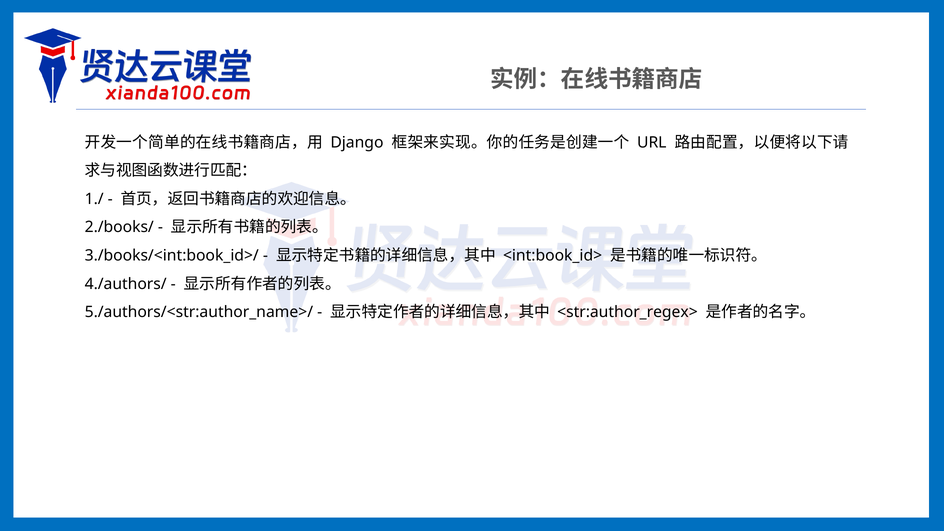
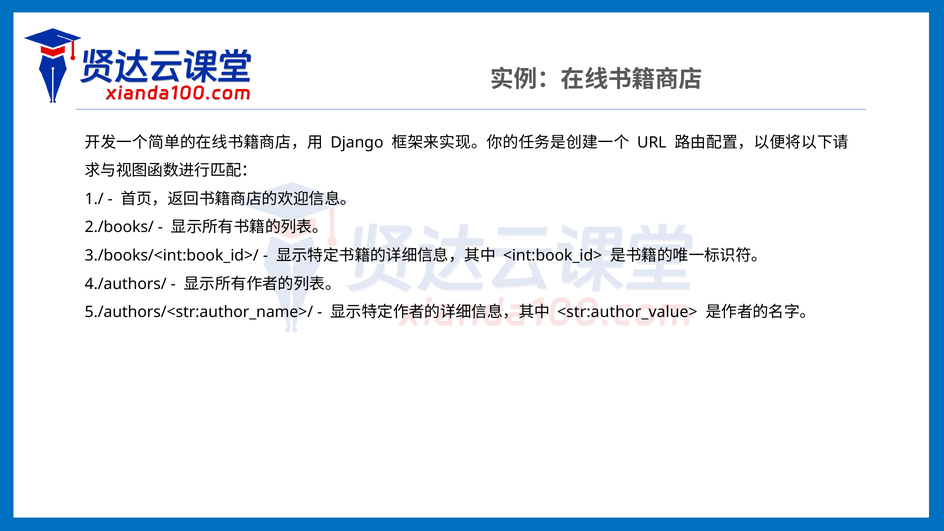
<str:author_regex>: <str:author_regex> -> <str:author_value> (627, 312)
